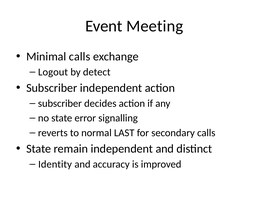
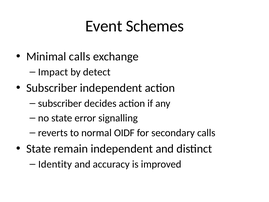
Meeting: Meeting -> Schemes (155, 26)
Logout: Logout -> Impact (53, 72)
LAST: LAST -> OIDF (124, 133)
